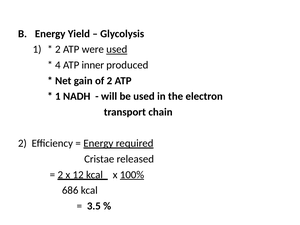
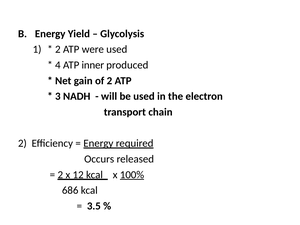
used underline: present -> none (117, 49)
1: 1 -> 3 (58, 96)
Cristae: Cristae -> Occurs (99, 159)
